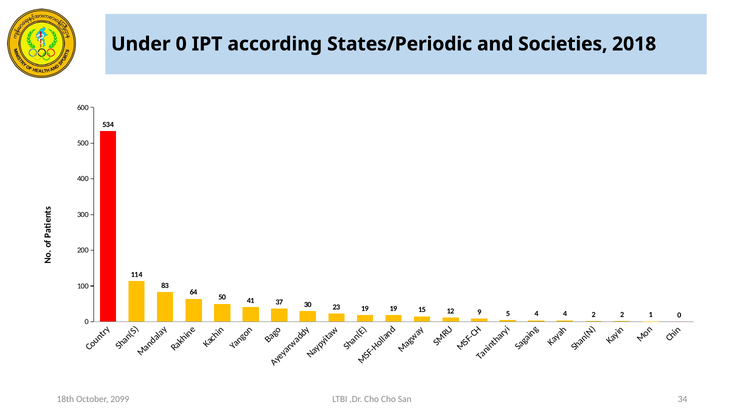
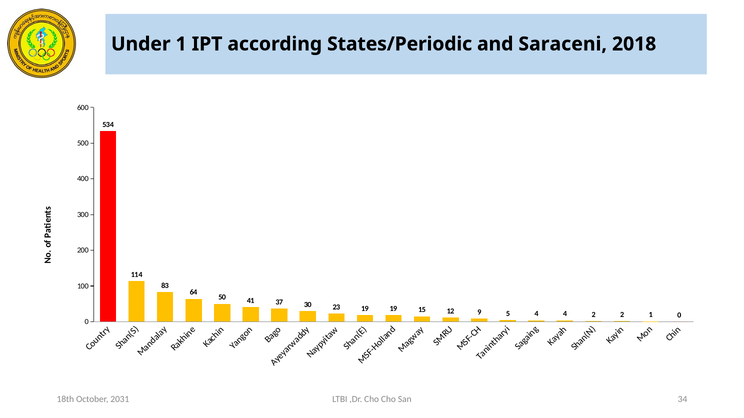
Under 0: 0 -> 1 (181, 44)
Societies: Societies -> Saraceni (563, 44)
2099: 2099 -> 2031 (120, 400)
